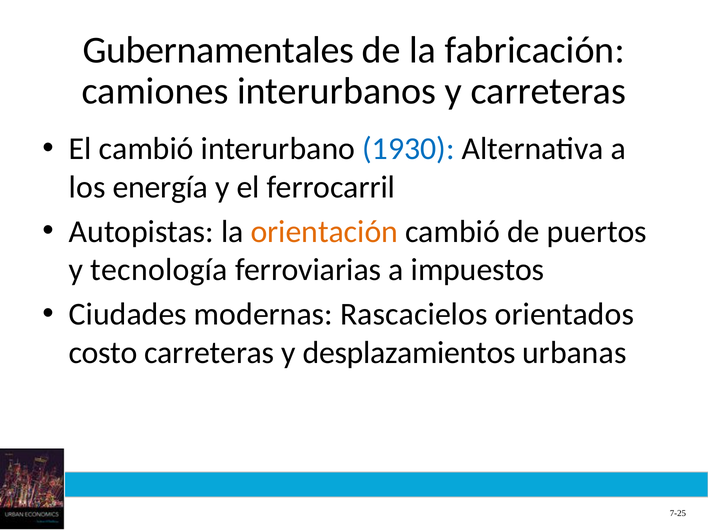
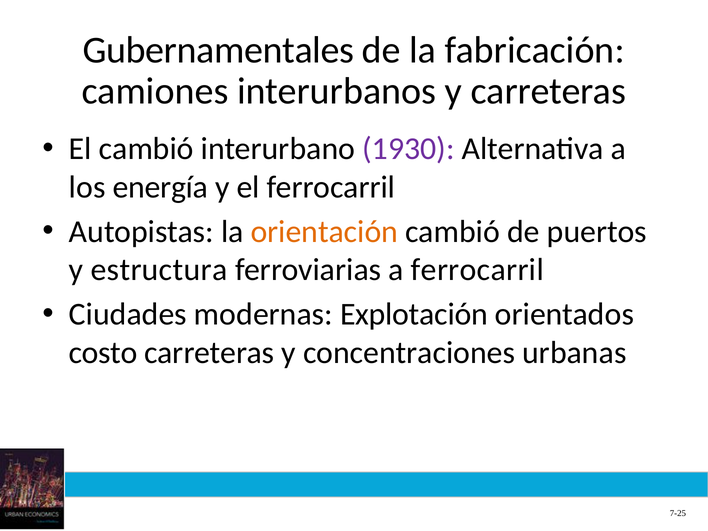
1930 colour: blue -> purple (408, 149)
tecnología: tecnología -> estructura (159, 270)
a impuestos: impuestos -> ferrocarril (477, 270)
Rascacielos: Rascacielos -> Explotación (414, 314)
desplazamientos: desplazamientos -> concentraciones (409, 353)
